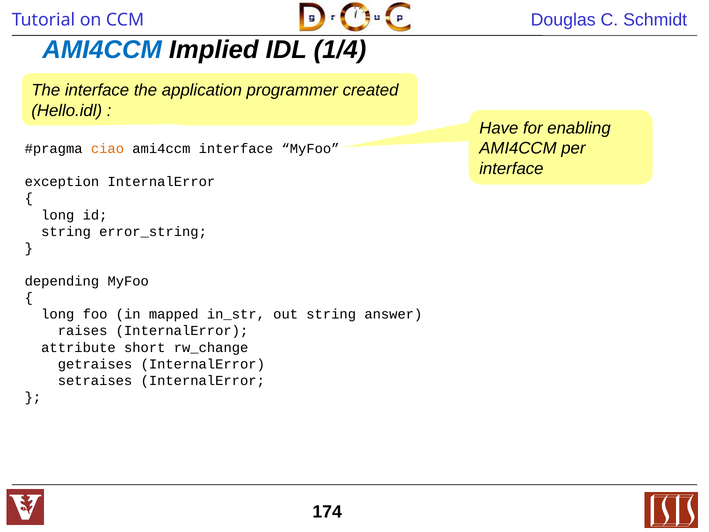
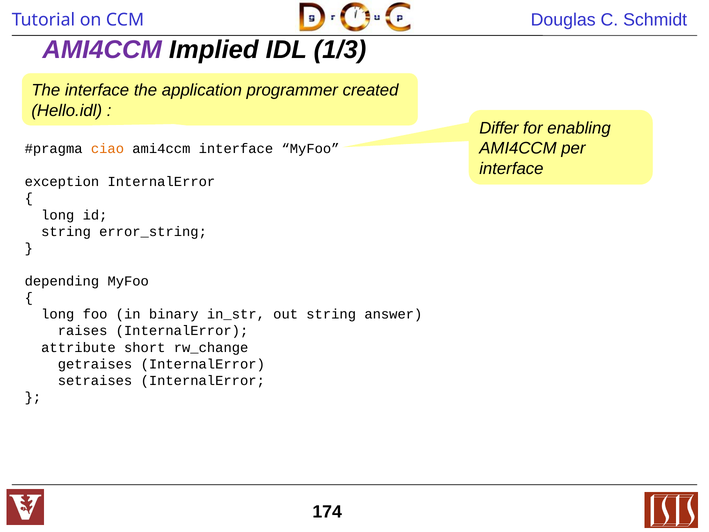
AMI4CCM colour: blue -> purple (102, 50)
1/4: 1/4 -> 1/3 (340, 50)
Have: Have -> Differ (499, 128)
mapped: mapped -> binary (174, 314)
